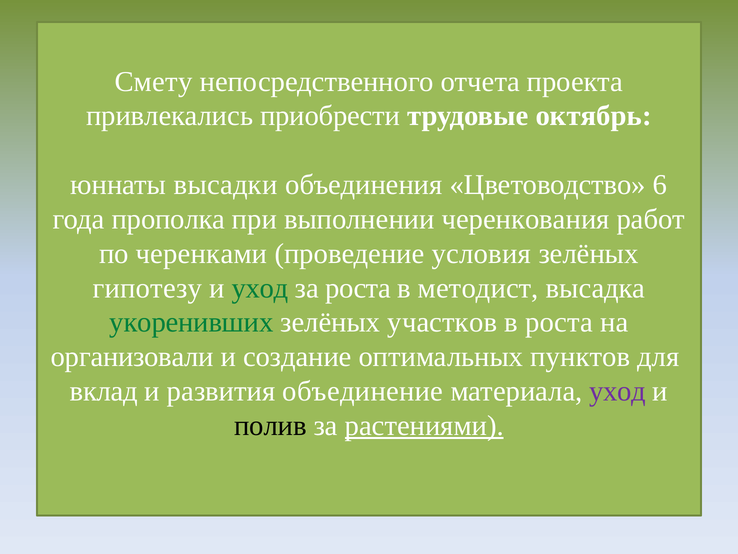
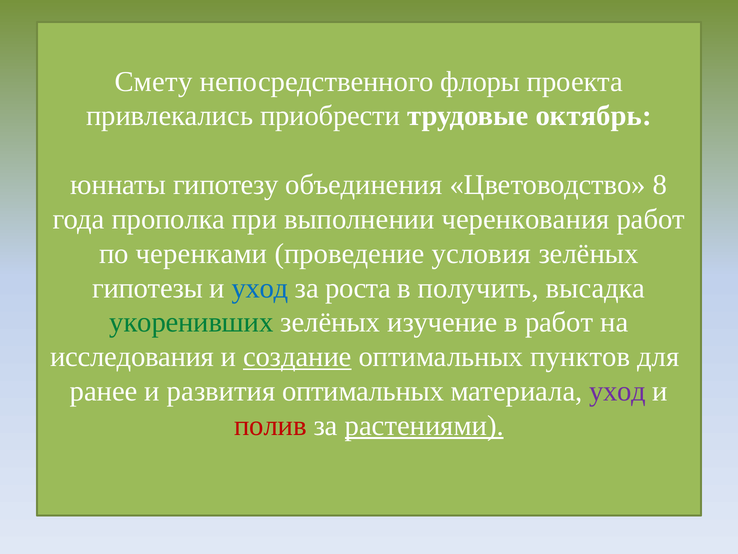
отчета: отчета -> флоры (480, 82)
высадки: высадки -> гипотезу (226, 185)
6: 6 -> 8 (660, 185)
гипотезу: гипотезу -> гипотезы (148, 288)
уход colour: green -> blue (260, 288)
методист: методист -> получить (478, 288)
участков: участков -> изучение (442, 322)
в роста: роста -> работ (559, 322)
организовали: организовали -> исследования (132, 357)
создание underline: none -> present (297, 357)
вклад: вклад -> ранее (104, 391)
развития объединение: объединение -> оптимальных (363, 391)
полив colour: black -> red (270, 425)
